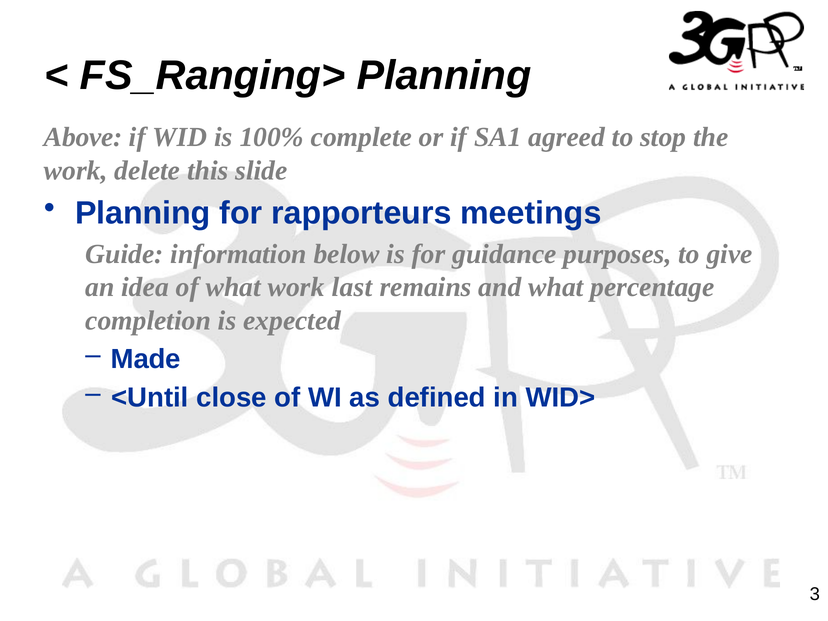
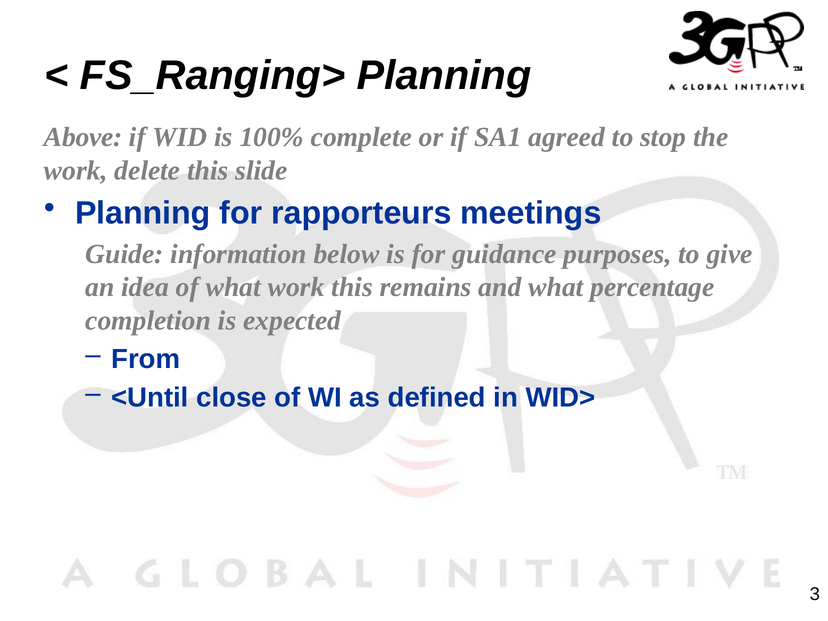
work last: last -> this (352, 287)
Made: Made -> From (146, 359)
